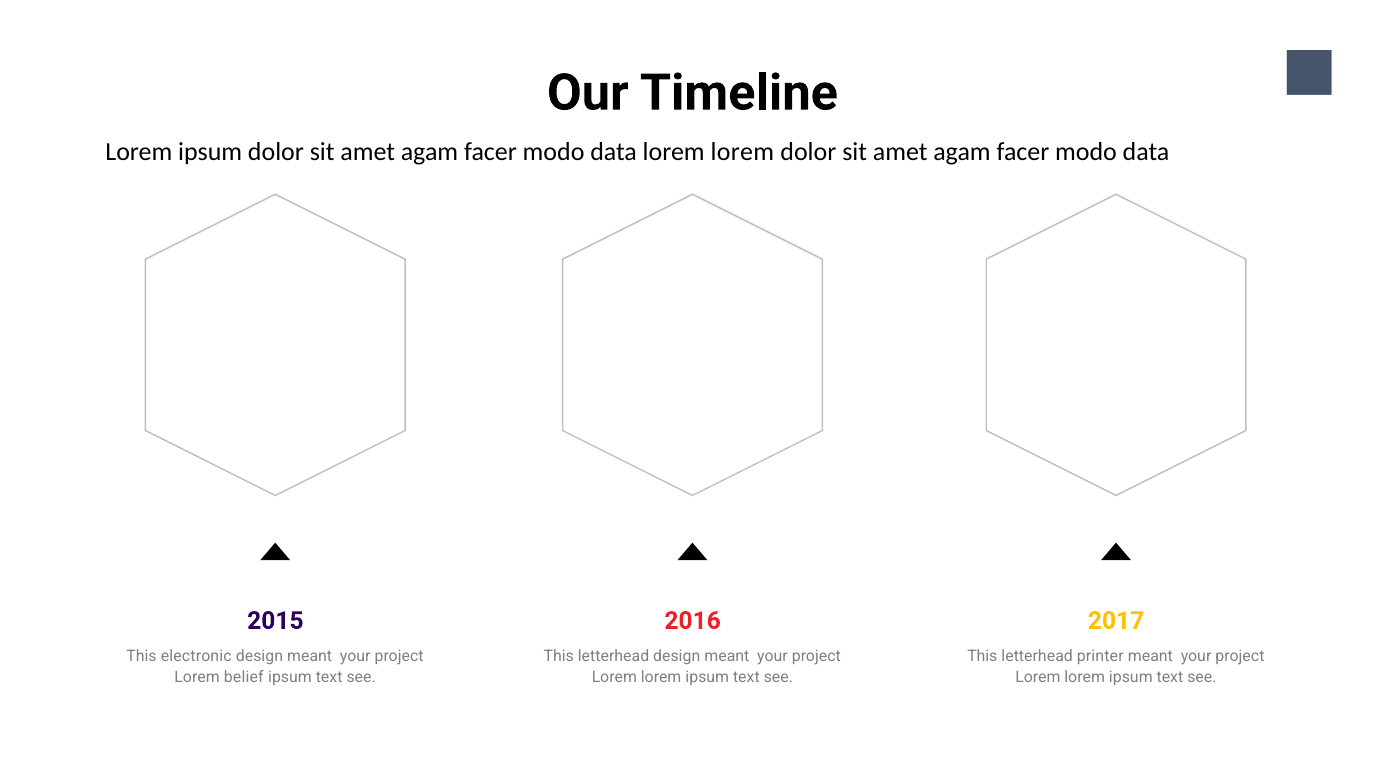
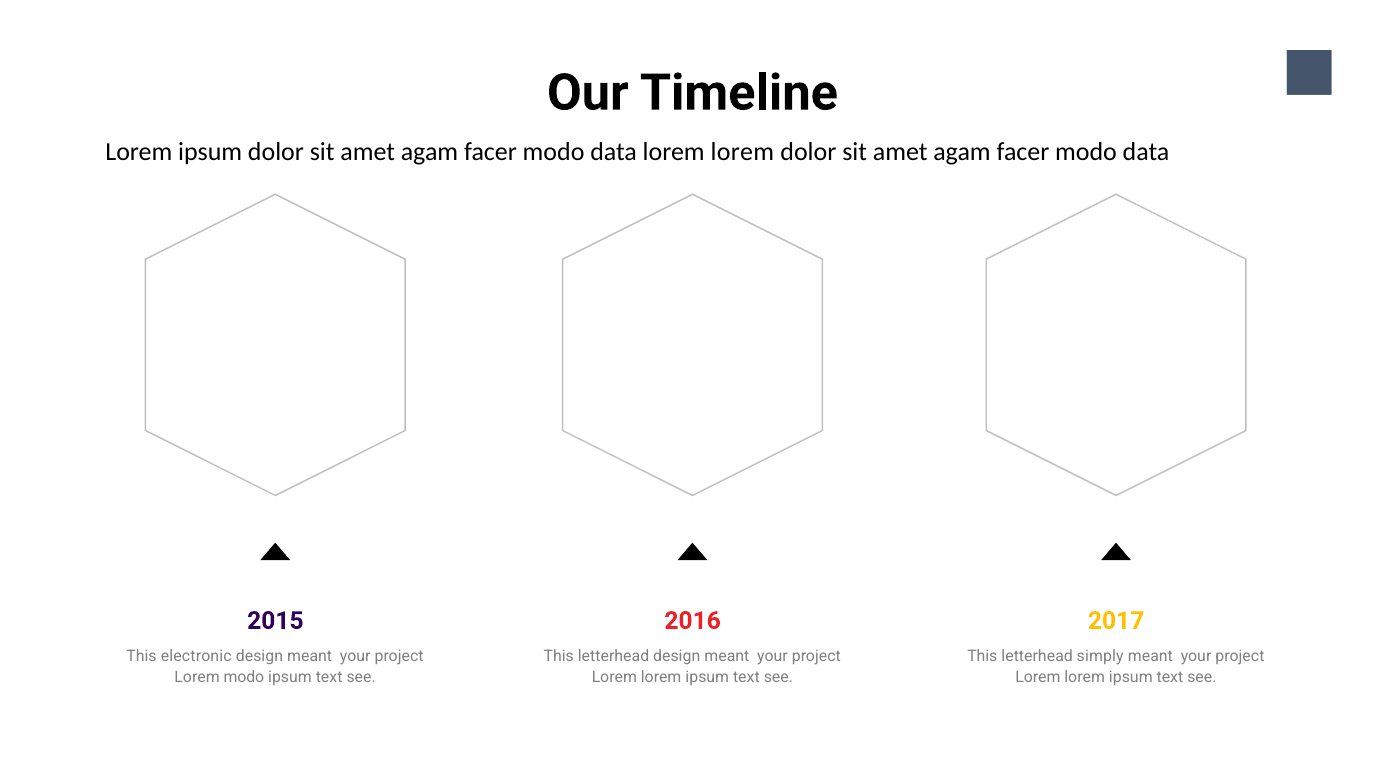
printer: printer -> simply (1100, 656)
Lorem belief: belief -> modo (244, 678)
